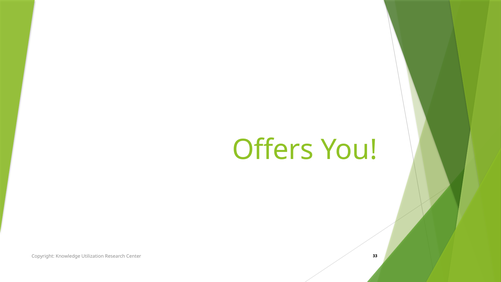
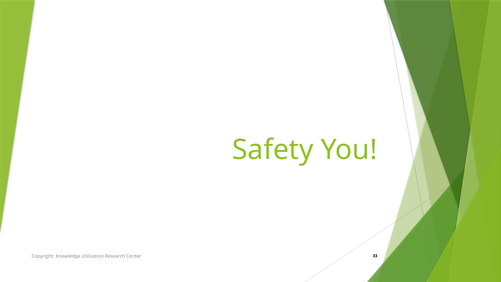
Offers: Offers -> Safety (273, 150)
